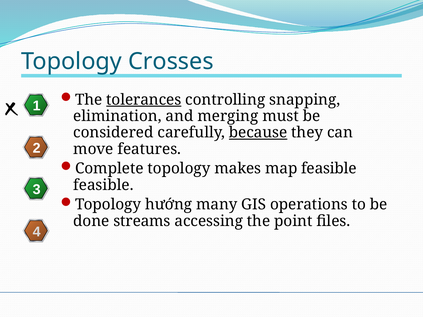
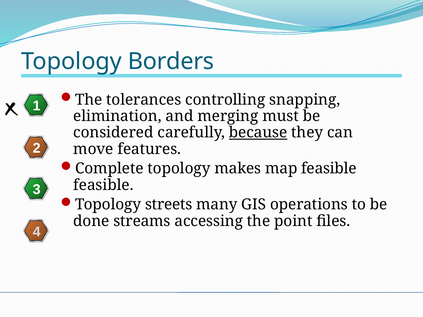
Crosses: Crosses -> Borders (171, 62)
tolerances underline: present -> none (144, 100)
hướng: hướng -> streets (169, 205)
